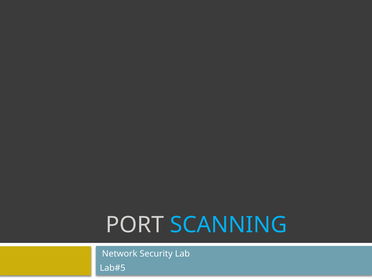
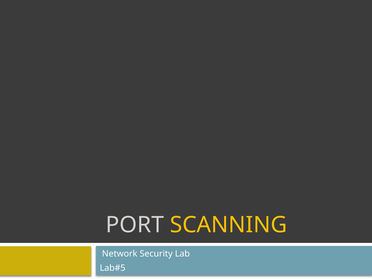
SCANNING colour: light blue -> yellow (229, 225)
